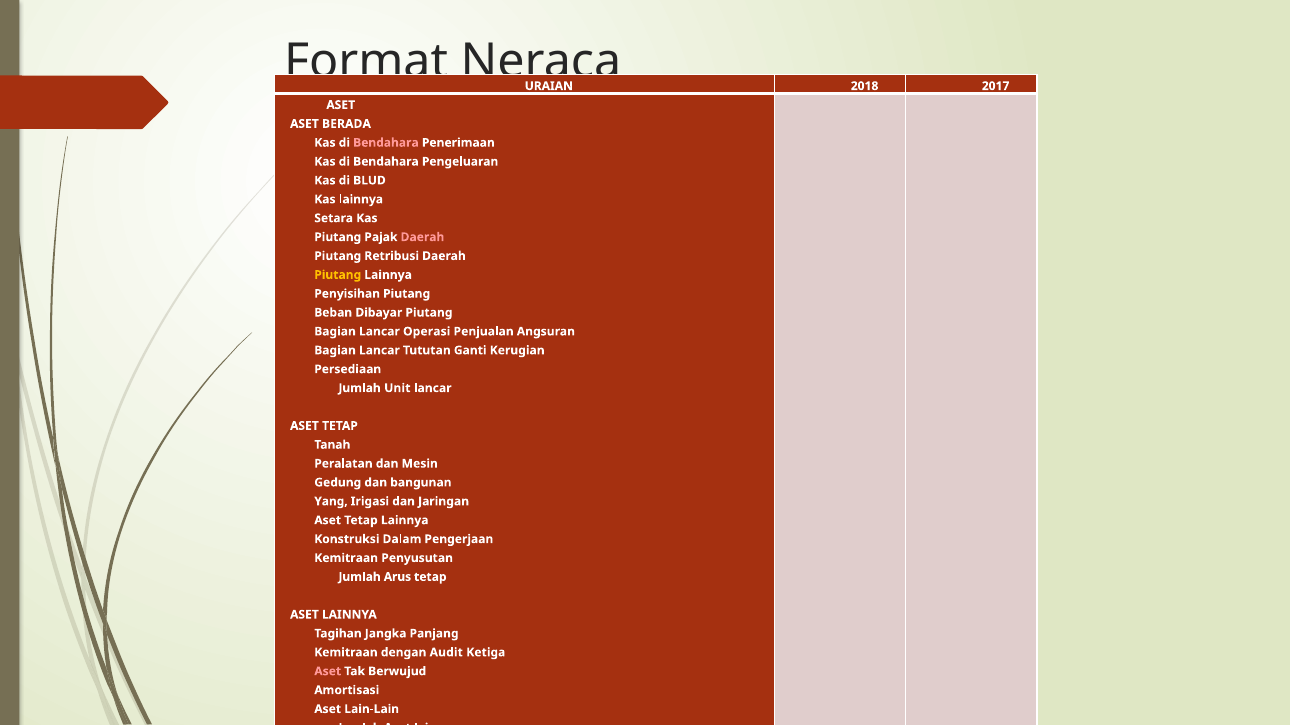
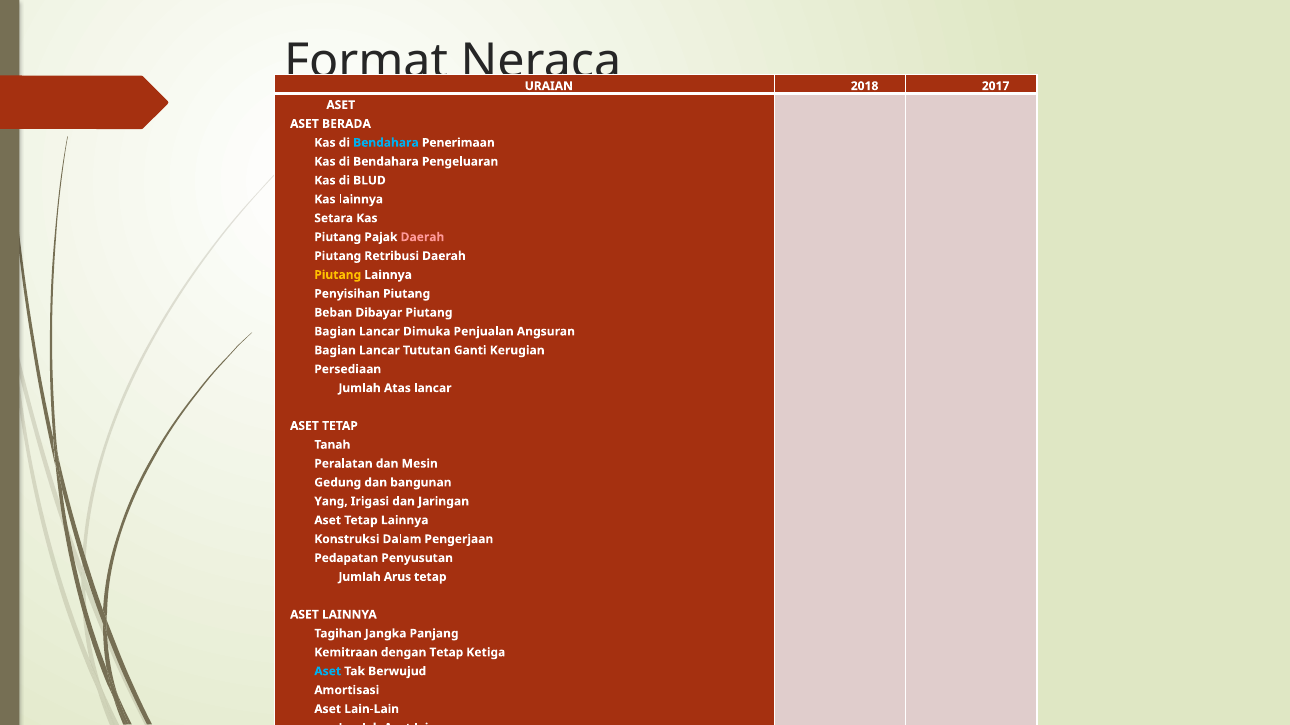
Bendahara colour: pink -> light blue (386, 143)
Operasi: Operasi -> Dimuka (427, 332)
Unit: Unit -> Atas (397, 388)
Kemitraan: Kemitraan -> Pedapatan (346, 558)
dengan Audit: Audit -> Tetap (446, 653)
Aset colour: pink -> light blue (328, 672)
